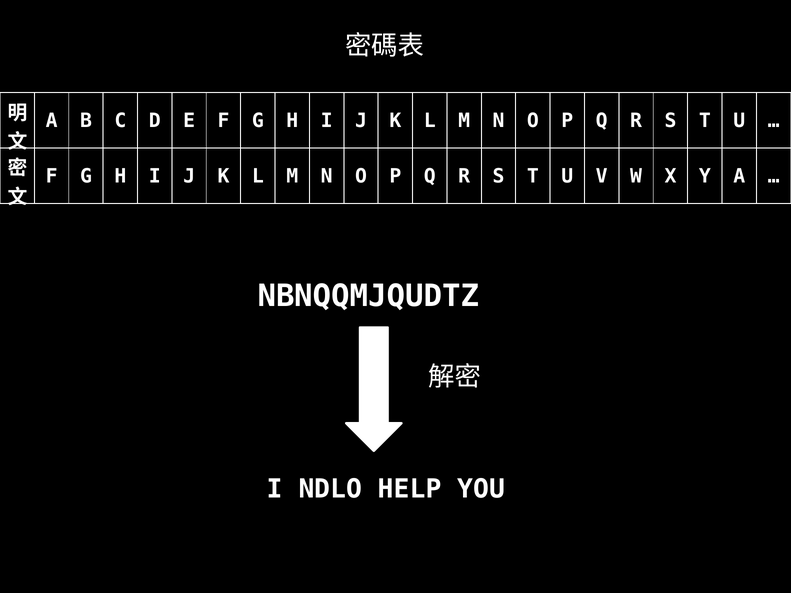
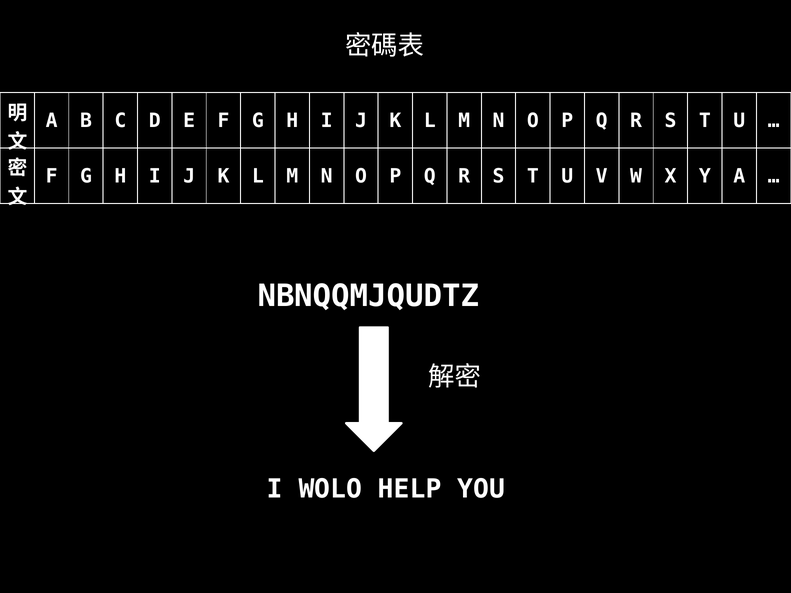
NDLO: NDLO -> WOLO (330, 489)
